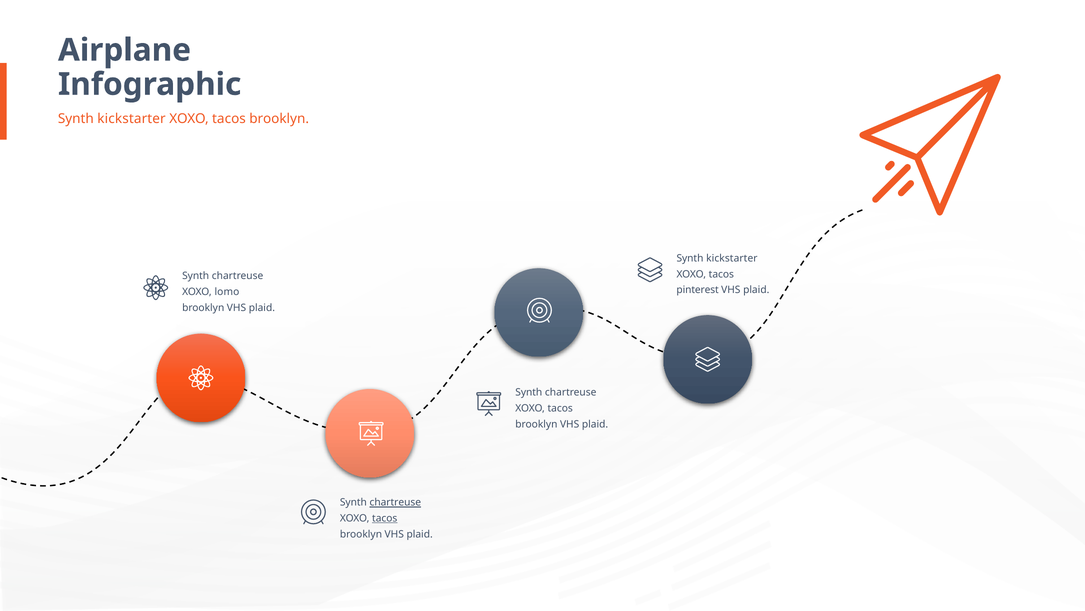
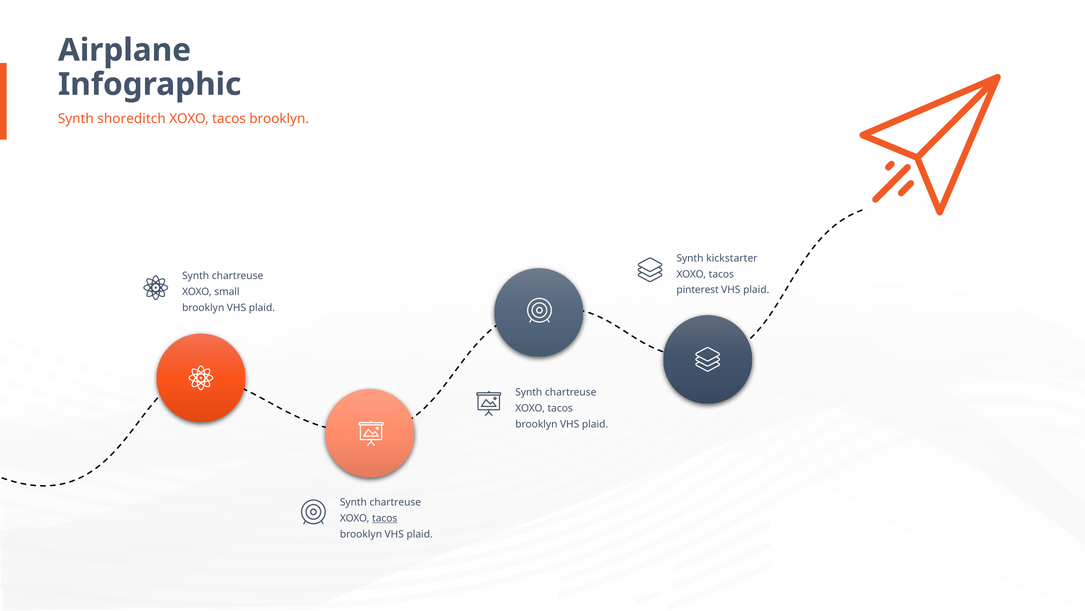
kickstarter: kickstarter -> shoreditch (132, 119)
lomo: lomo -> small (227, 291)
chartreuse underline: present -> none (395, 502)
